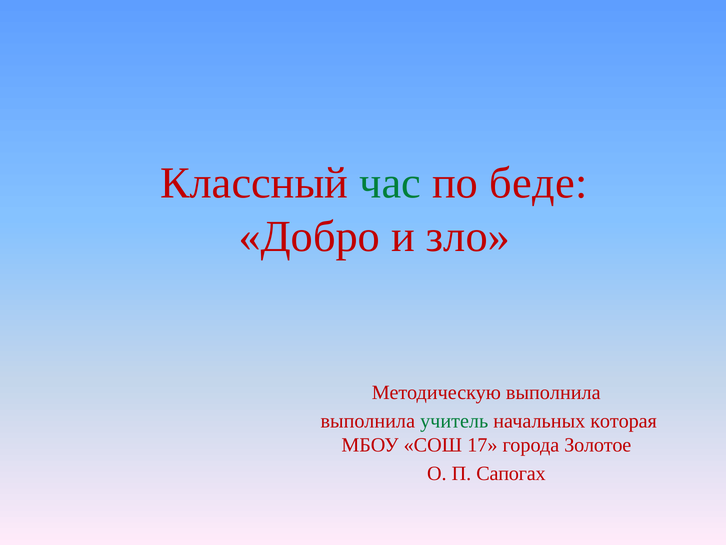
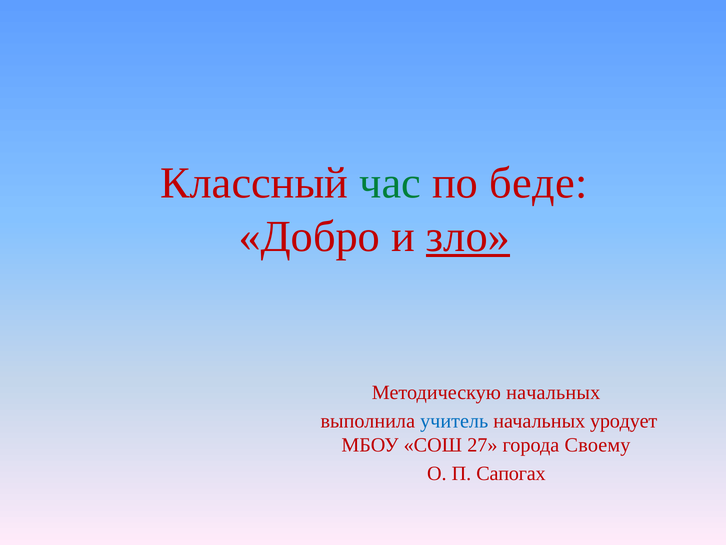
зло underline: none -> present (468, 236)
Методическую выполнила: выполнила -> начальных (553, 392)
учитель colour: green -> blue (454, 421)
которая: которая -> уродует (624, 421)
17: 17 -> 27 (482, 445)
Золотое: Золотое -> Своему (598, 445)
